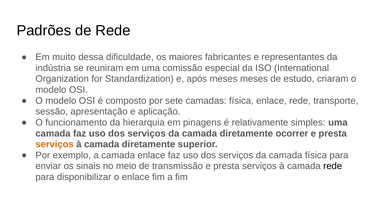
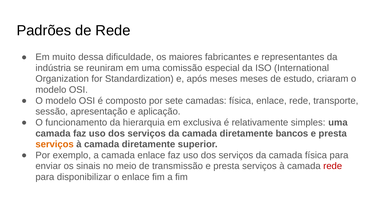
pinagens: pinagens -> exclusiva (202, 123)
ocorrer: ocorrer -> bancos (292, 133)
rede colour: black -> red (333, 166)
